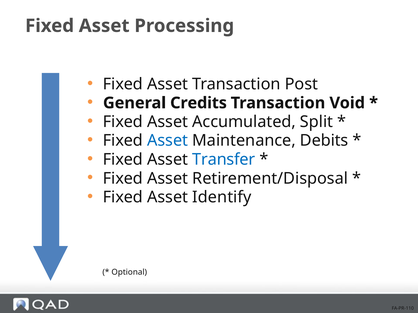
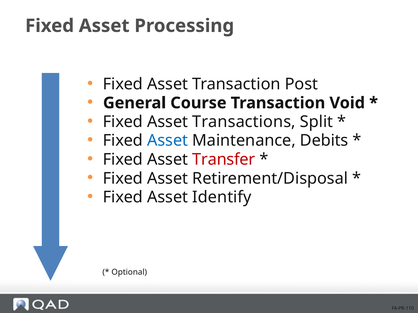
Credits: Credits -> Course (198, 103)
Accumulated: Accumulated -> Transactions (244, 122)
Transfer colour: blue -> red (224, 160)
